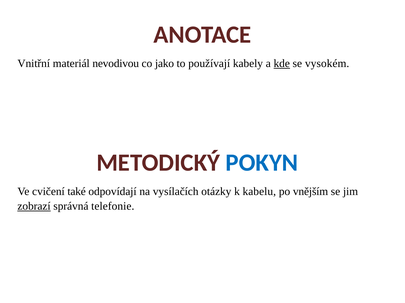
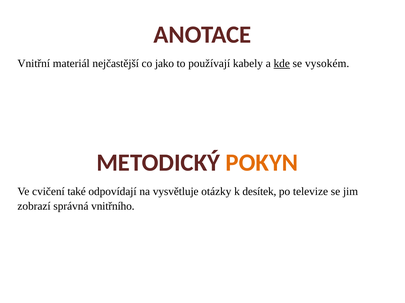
nevodivou: nevodivou -> nejčastější (116, 64)
POKYN colour: blue -> orange (262, 163)
vysílačích: vysílačích -> vysvětluje (176, 192)
kabelu: kabelu -> desítek (259, 192)
vnějším: vnějším -> televize (310, 192)
zobrazí underline: present -> none (34, 207)
telefonie: telefonie -> vnitřního (113, 207)
